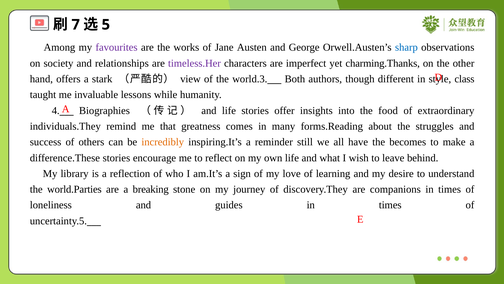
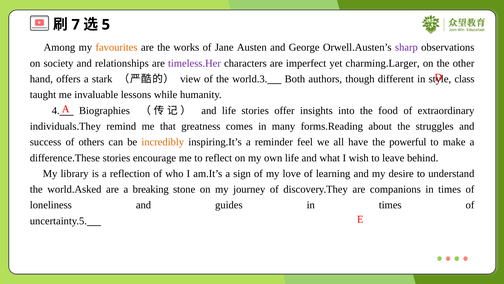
favourites colour: purple -> orange (117, 47)
sharp colour: blue -> purple (406, 47)
charming.Thanks: charming.Thanks -> charming.Larger (383, 63)
still: still -> feel (305, 142)
becomes: becomes -> powerful (408, 142)
world.Parties: world.Parties -> world.Asked (74, 189)
